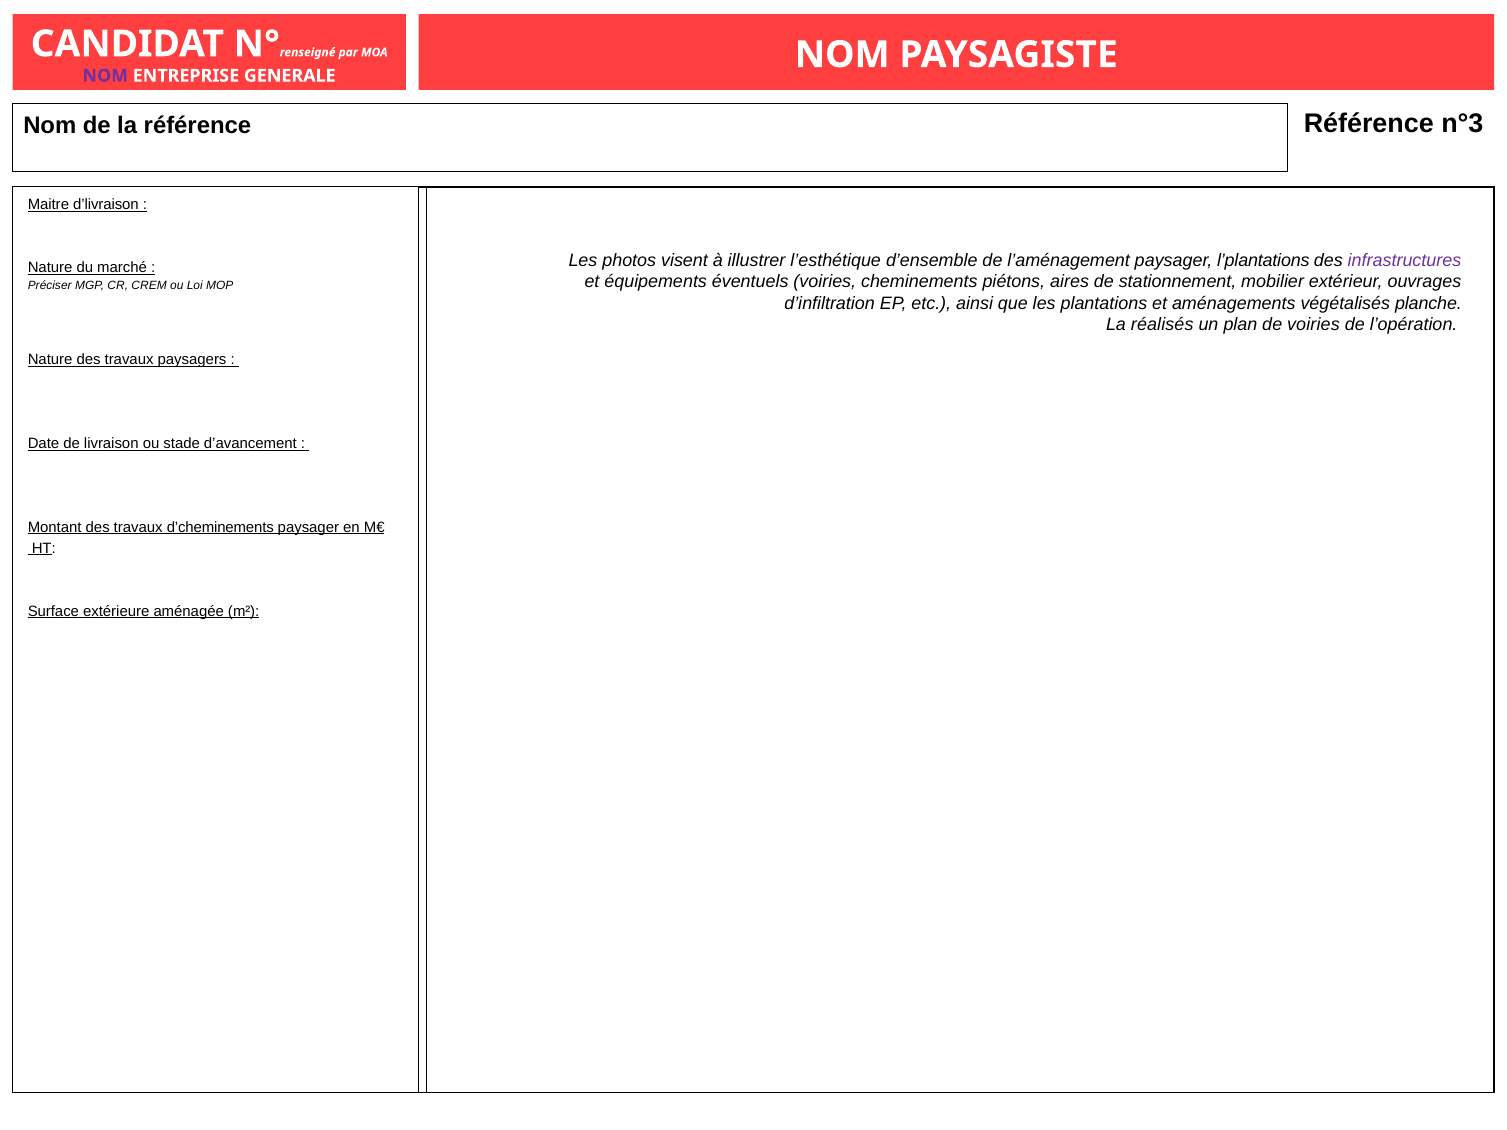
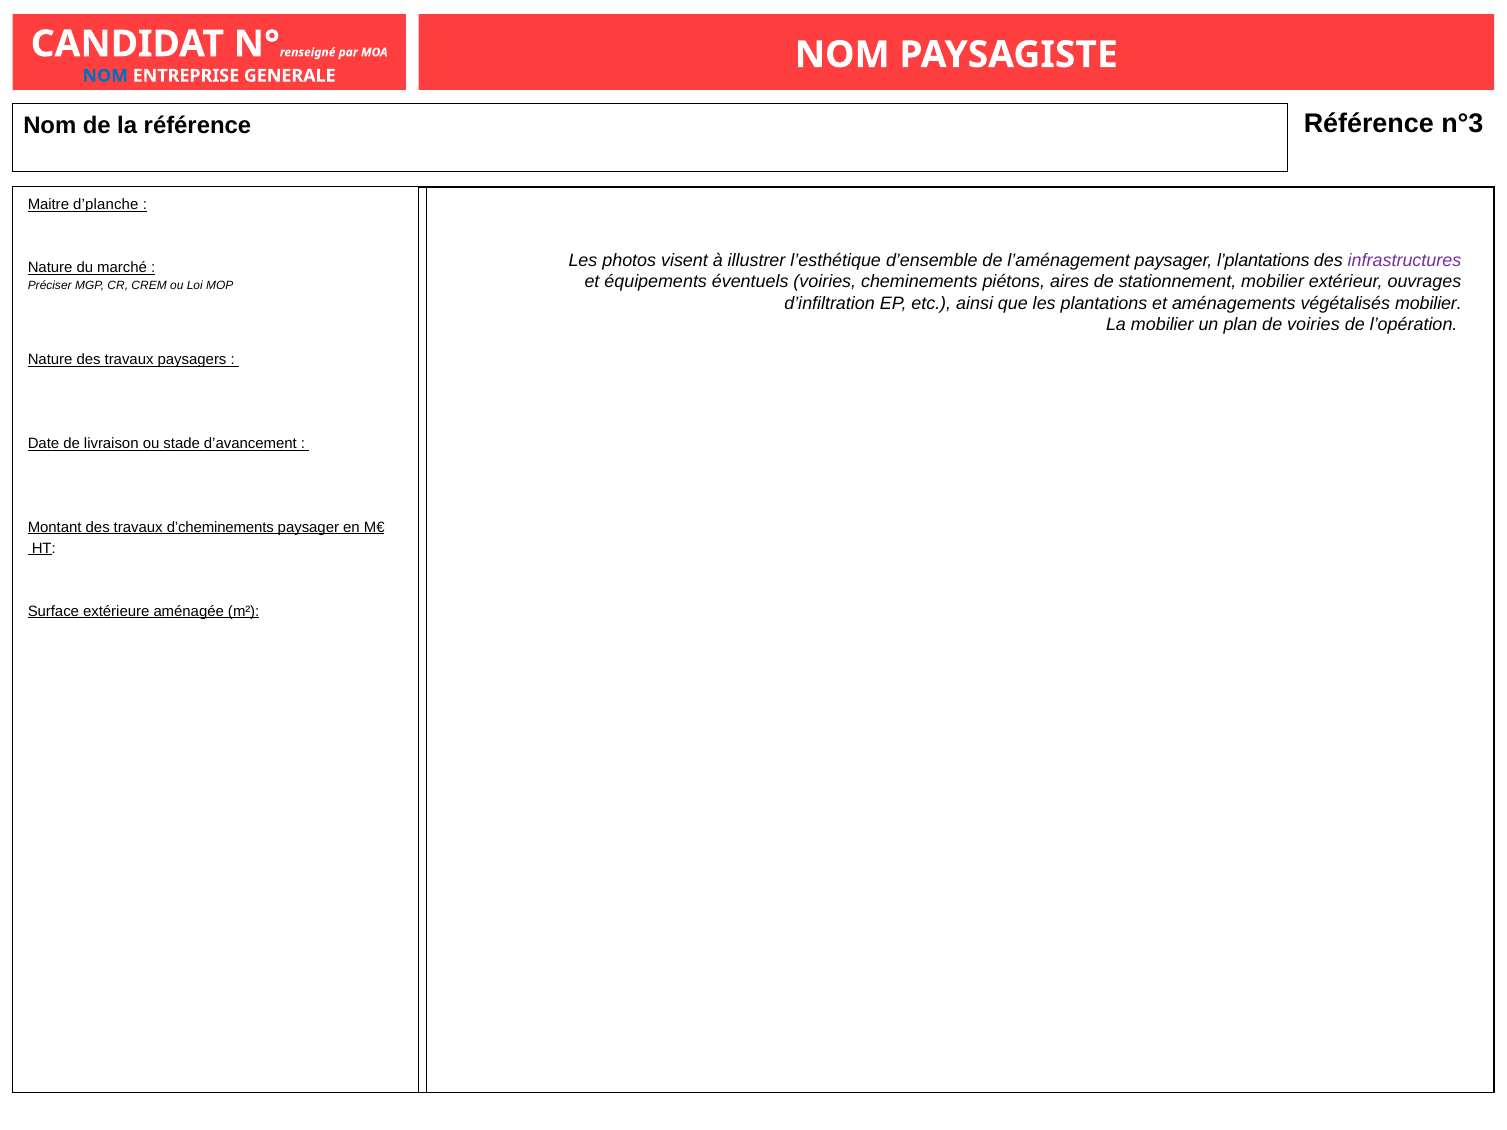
NOM colour: purple -> blue (105, 76)
d’livraison: d’livraison -> d’planche (106, 205)
végétalisés planche: planche -> mobilier (1428, 303)
La réalisés: réalisés -> mobilier (1162, 325)
